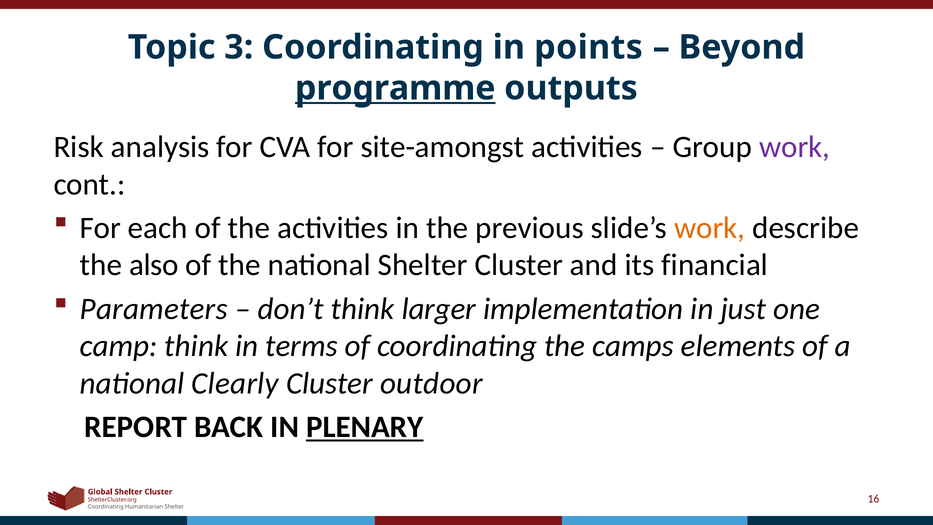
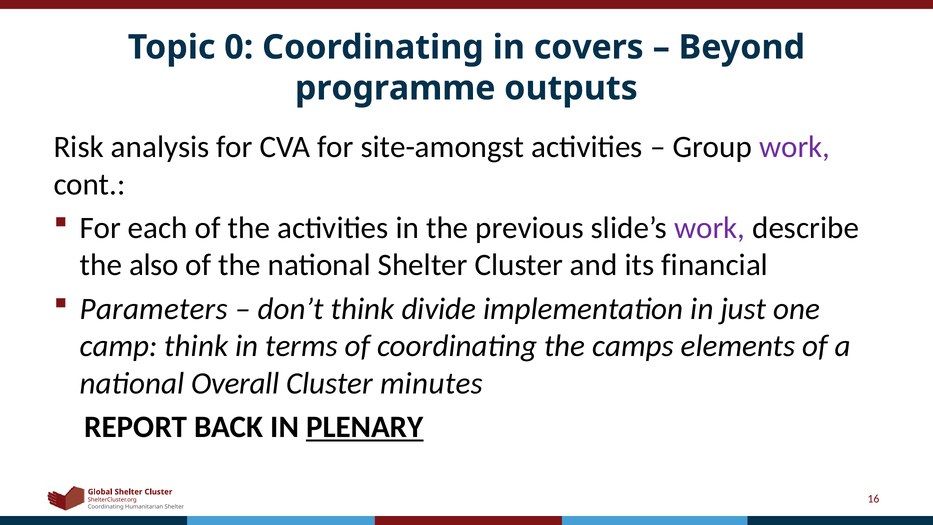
3: 3 -> 0 (239, 47)
points: points -> covers (589, 47)
programme underline: present -> none (395, 88)
work colour: orange -> purple (710, 228)
larger: larger -> divide (439, 309)
Clearly: Clearly -> Overall (235, 383)
outdoor: outdoor -> minutes (432, 383)
